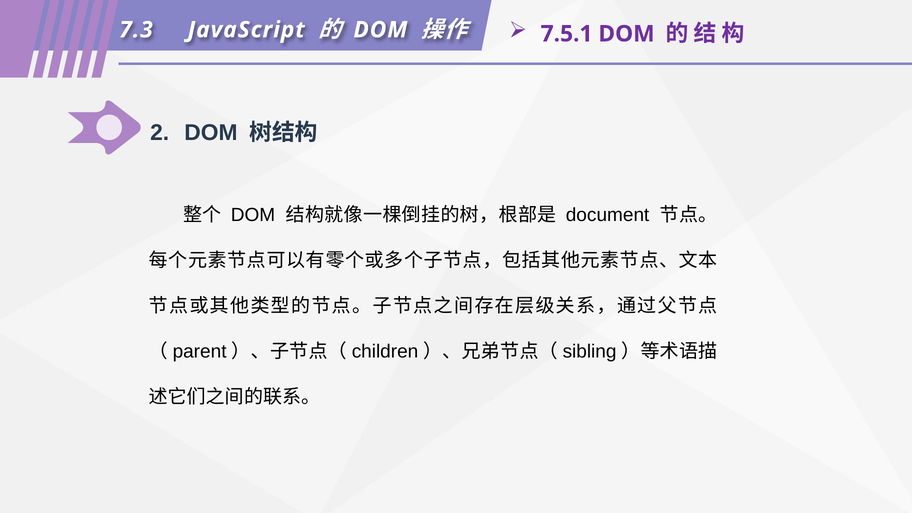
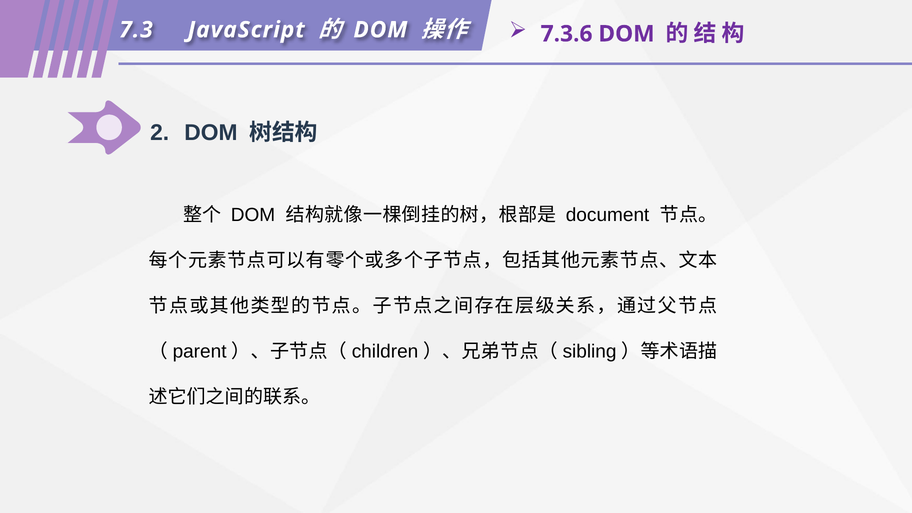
7.5.1: 7.5.1 -> 7.3.6 (567, 34)
